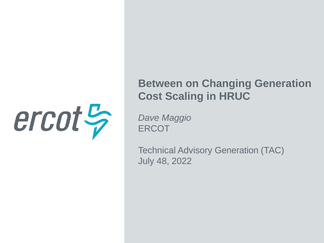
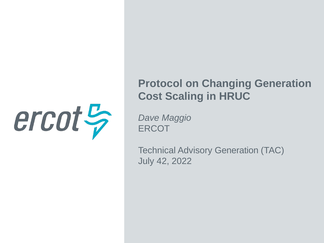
Between: Between -> Protocol (160, 83)
48: 48 -> 42 (163, 161)
